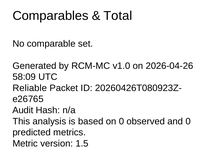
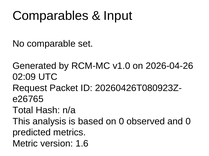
Total: Total -> Input (118, 16)
58:09: 58:09 -> 02:09 (24, 77)
Reliable: Reliable -> Request (30, 88)
Audit: Audit -> Total (23, 111)
1.5: 1.5 -> 1.6 (82, 144)
